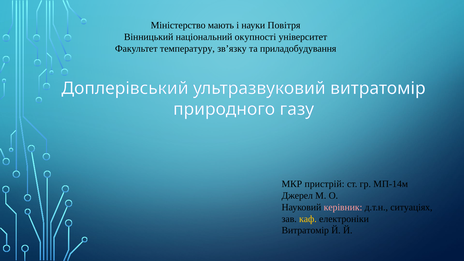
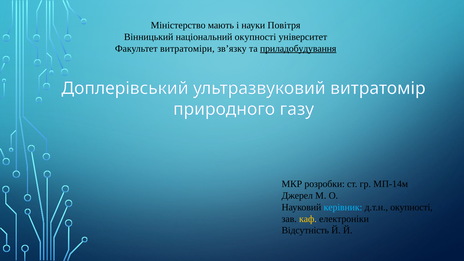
температуру: температуру -> витратоміри (187, 49)
приладобудування underline: none -> present (298, 49)
пристрій: пристрій -> розробки (325, 184)
керівник colour: pink -> light blue (343, 207)
д.т.н ситуаціях: ситуаціях -> окупності (411, 207)
Витратомір: Витратомір -> Відсутність (305, 230)
